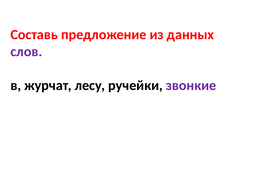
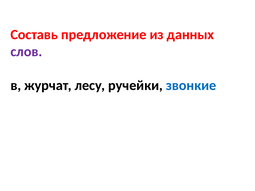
звонкие colour: purple -> blue (191, 86)
